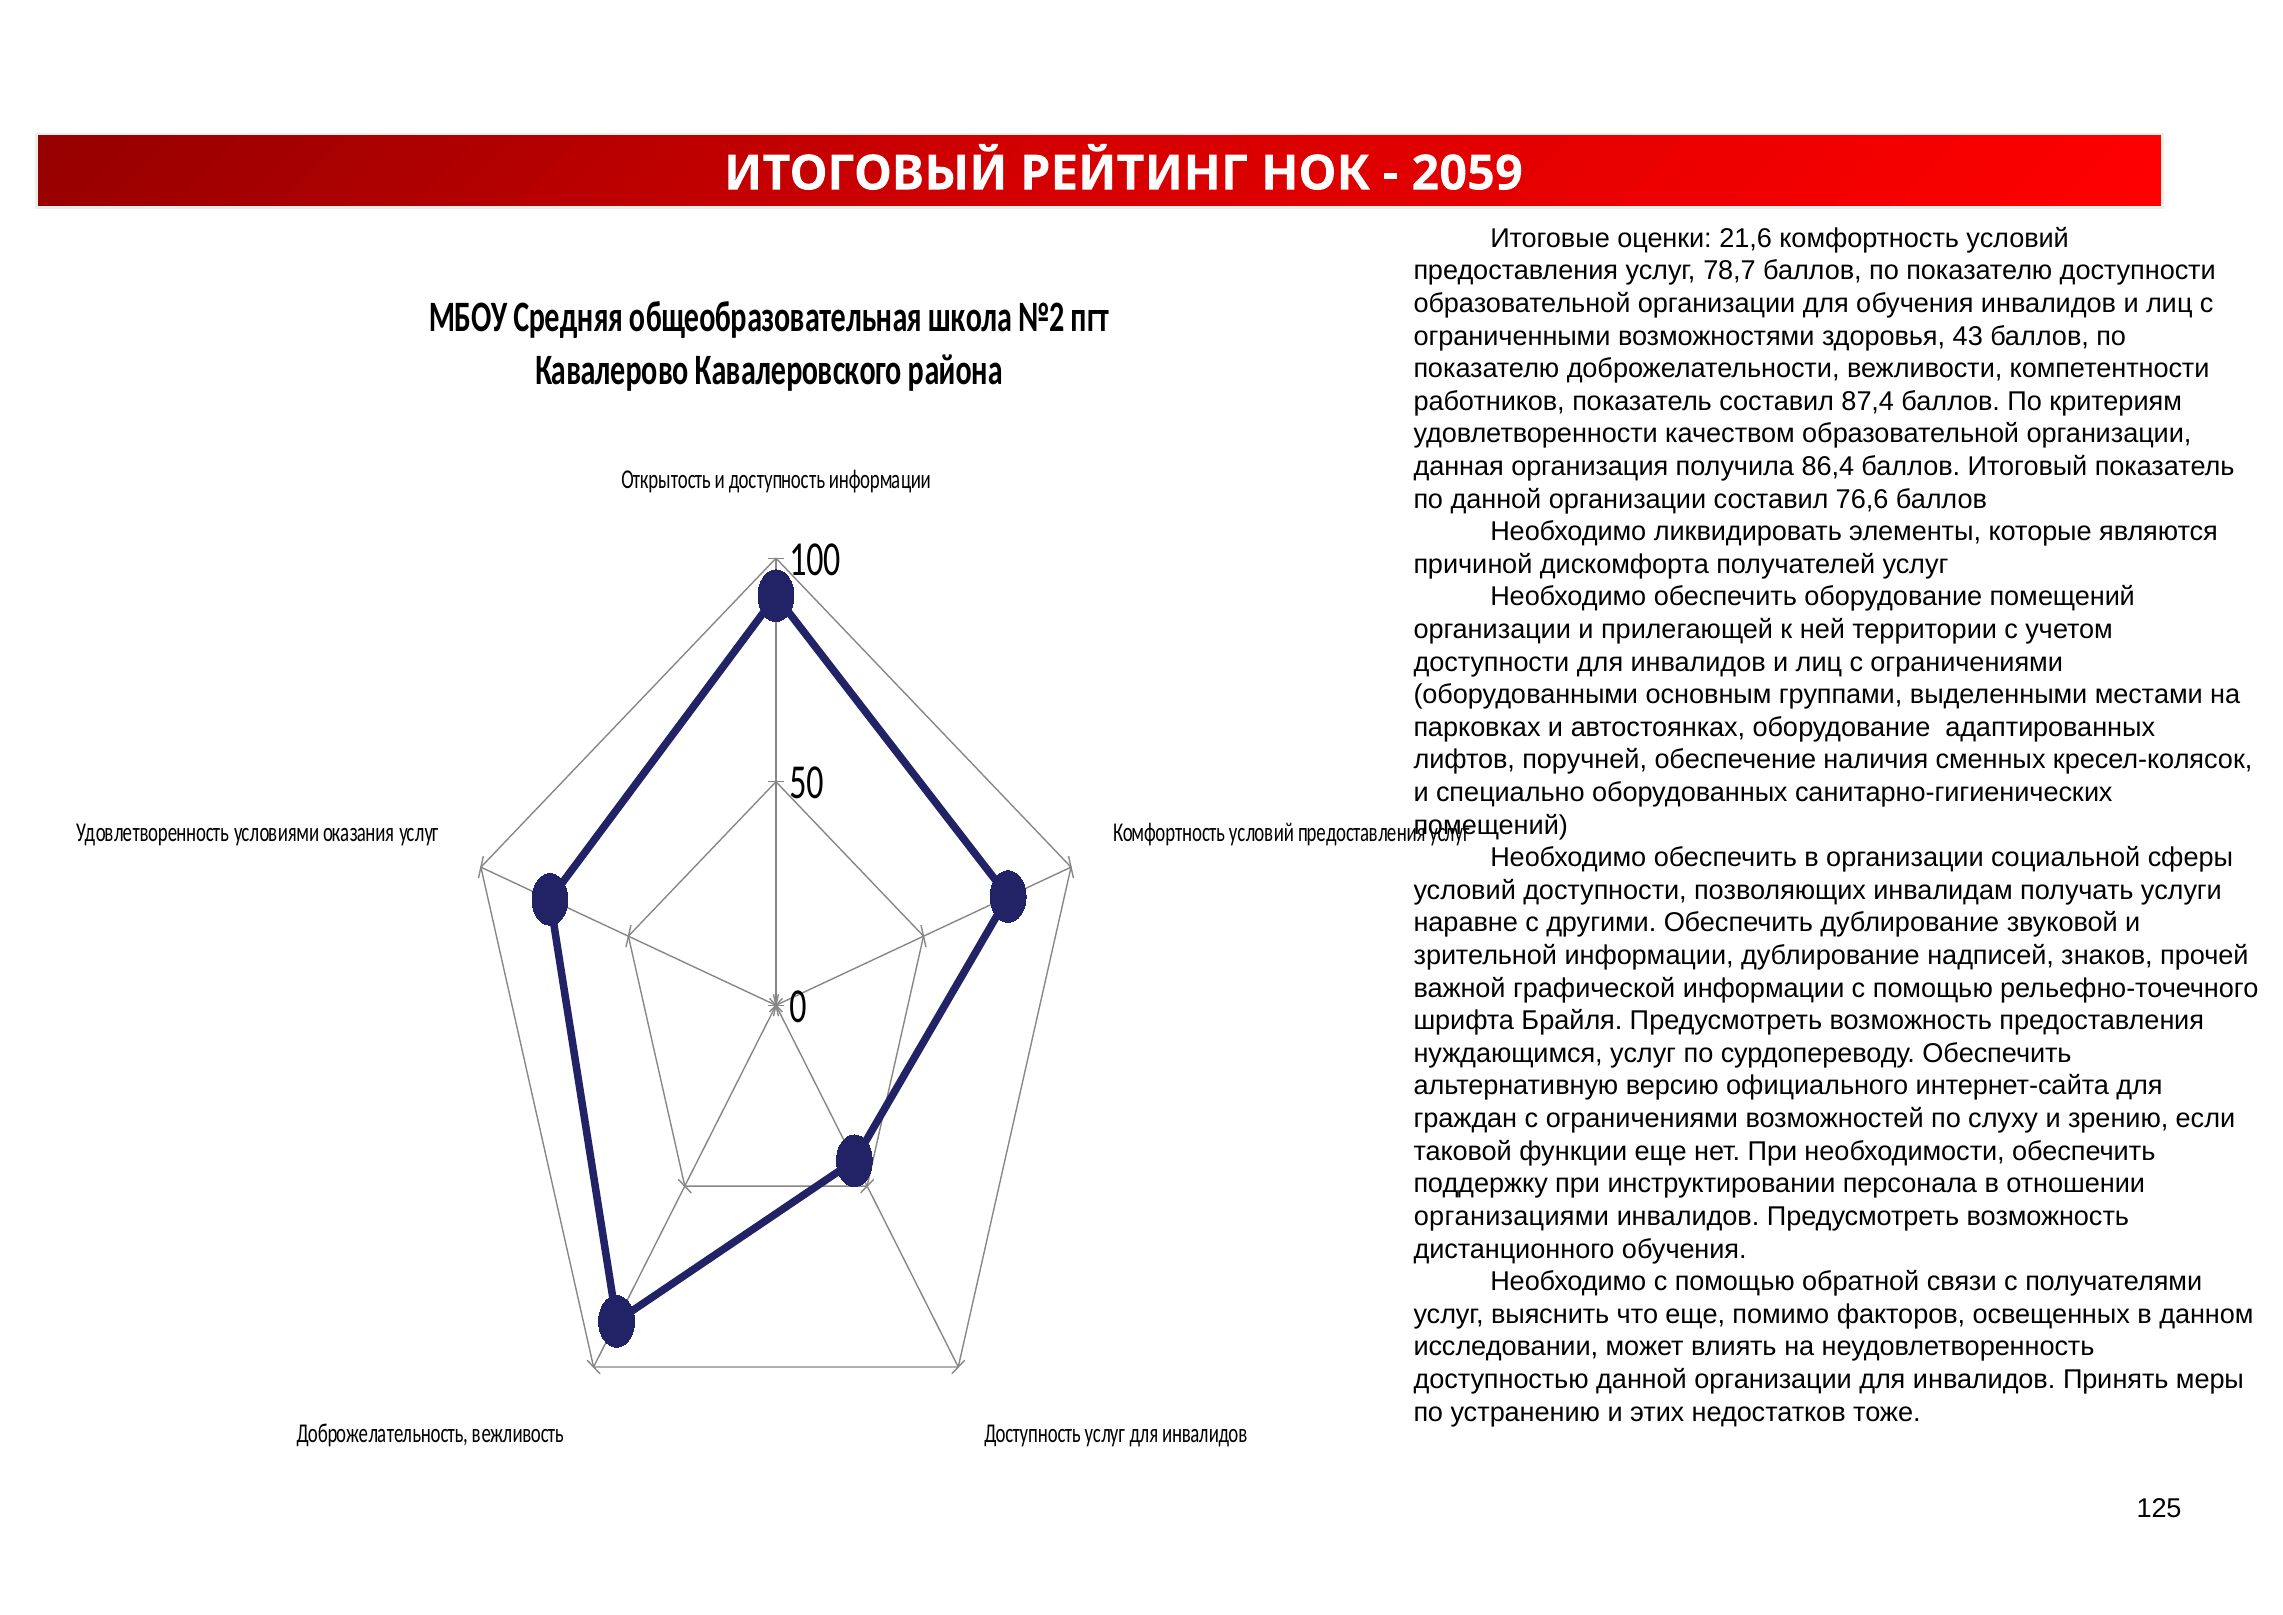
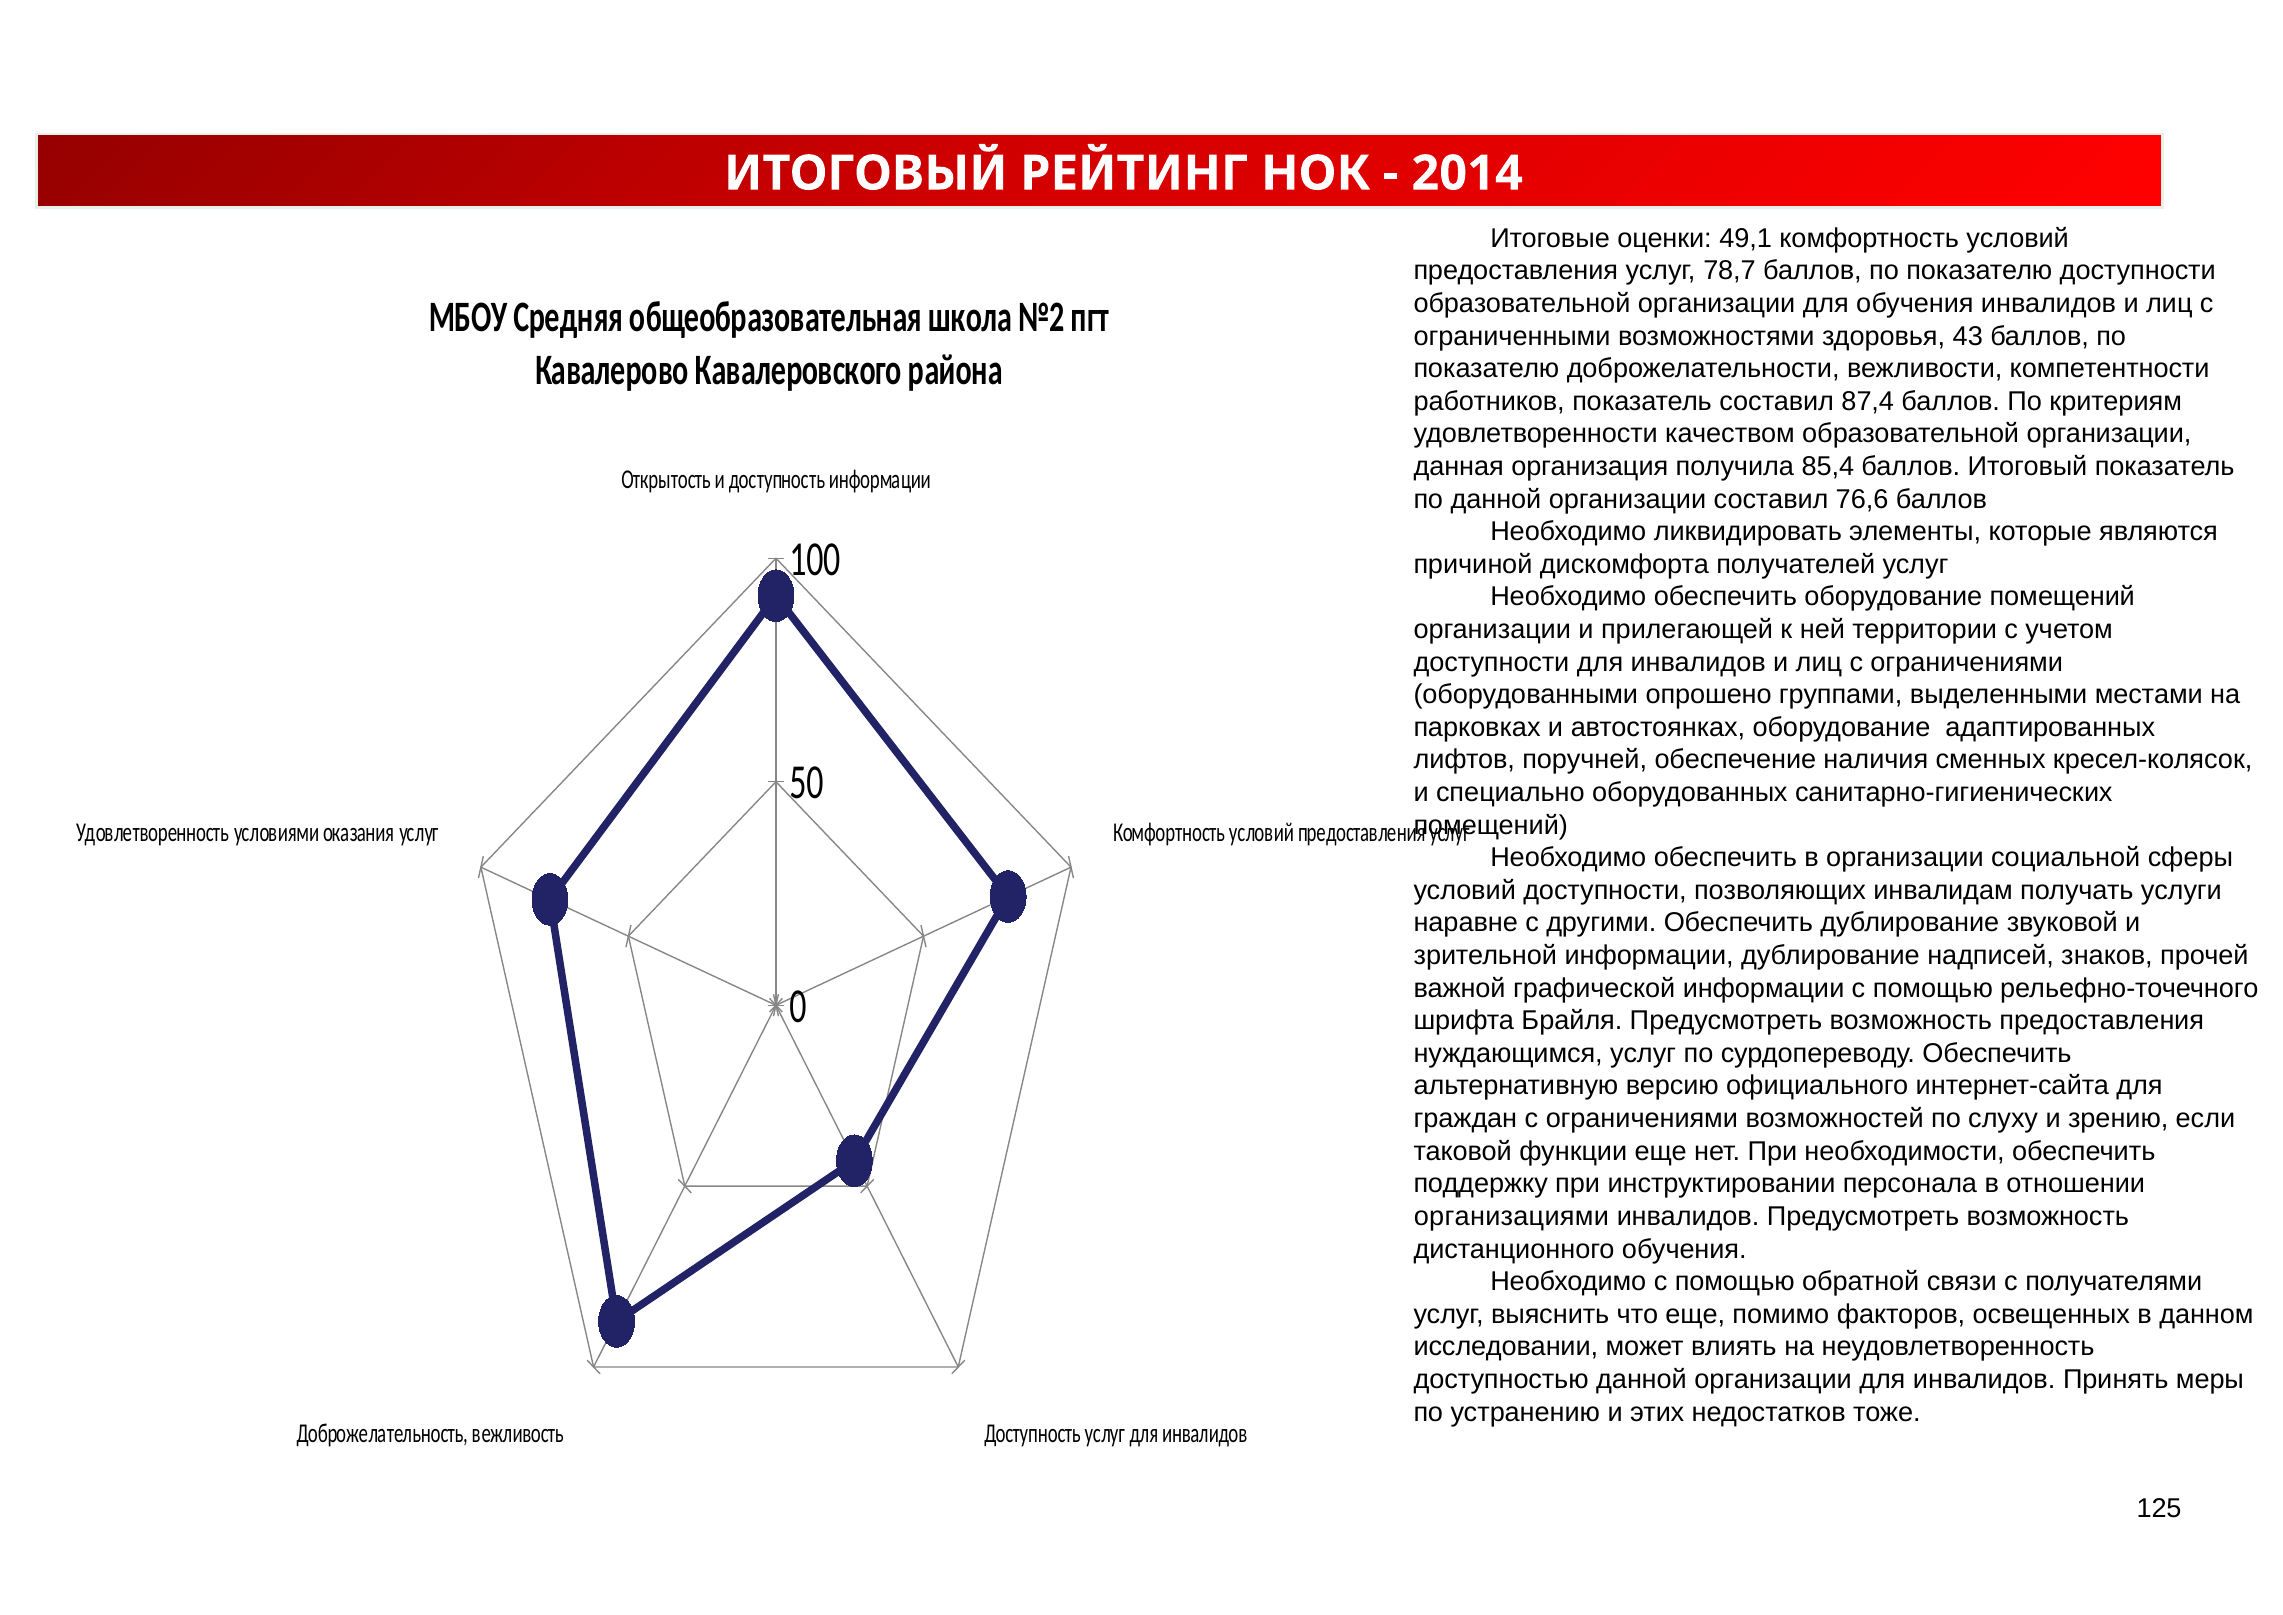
2059: 2059 -> 2014 (1467, 173)
21,6: 21,6 -> 49,1 (1746, 238)
86,4: 86,4 -> 85,4 (1828, 466)
основным: основным -> опрошено (1709, 695)
